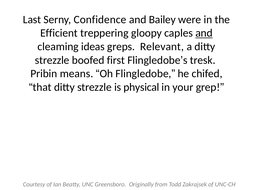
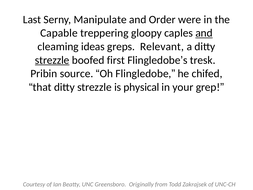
Confidence: Confidence -> Manipulate (100, 20)
Bailey: Bailey -> Order (162, 20)
Efficient: Efficient -> Capable (59, 33)
strezzle underline: none -> present (52, 60)
means: means -> source (77, 74)
